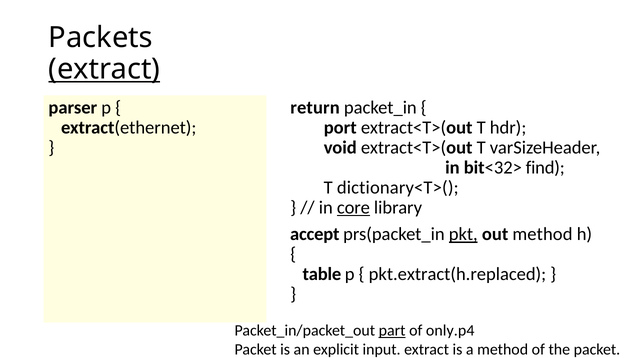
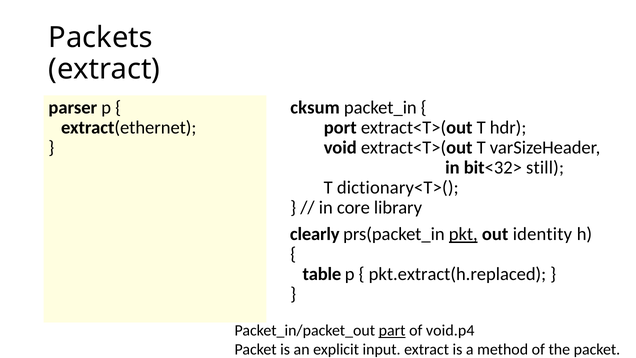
extract underline: present -> none (104, 69)
return: return -> cksum (315, 107)
find: find -> still (545, 167)
core underline: present -> none (353, 207)
accept: accept -> clearly (315, 234)
out method: method -> identity (542, 234)
only.p4: only.p4 -> void.p4 (450, 330)
